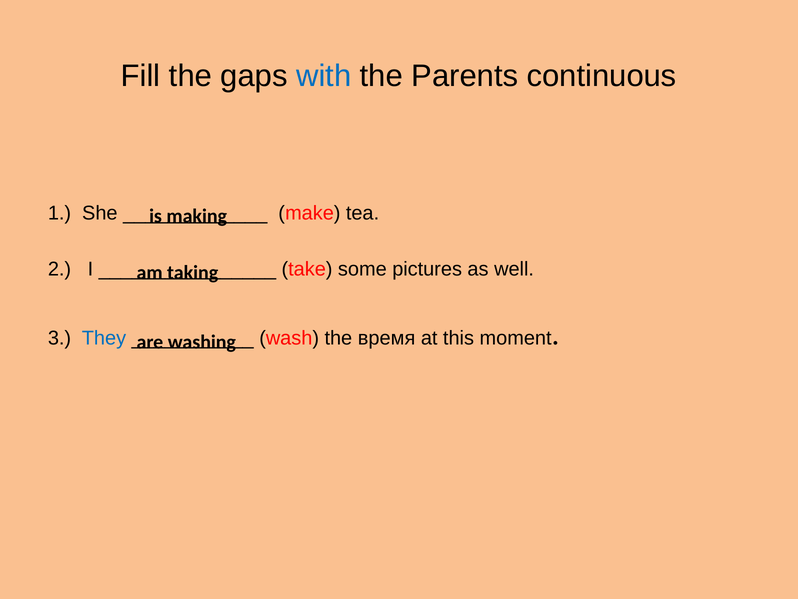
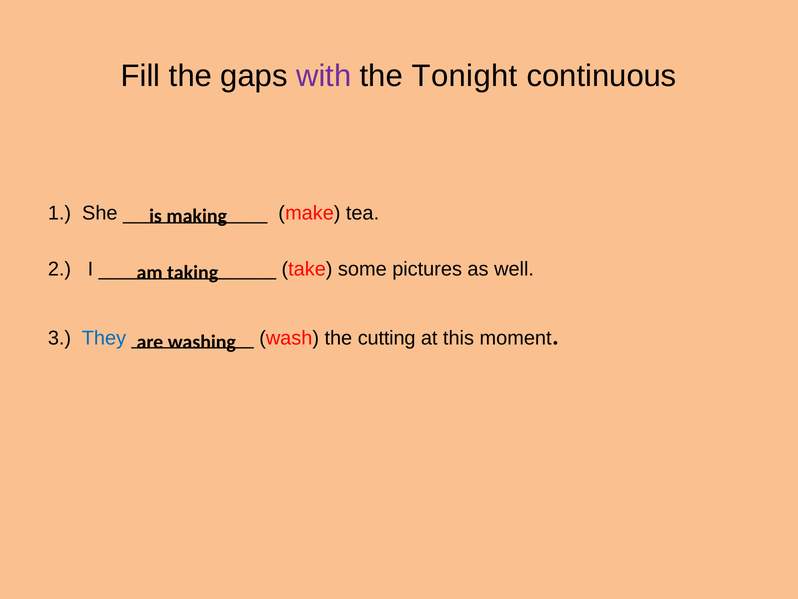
with colour: blue -> purple (324, 76)
Parents: Parents -> Tonight (465, 76)
время: время -> cutting (387, 338)
